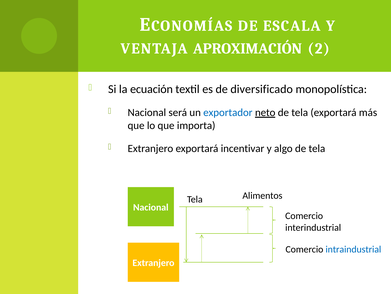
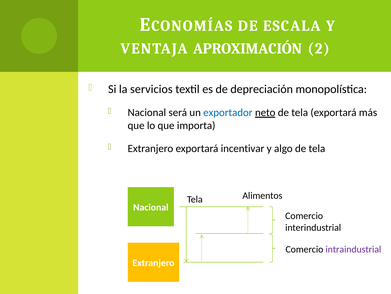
ecuación: ecuación -> servicios (151, 89)
diversificado: diversificado -> depreciación (262, 89)
intraindustrial colour: blue -> purple (353, 249)
